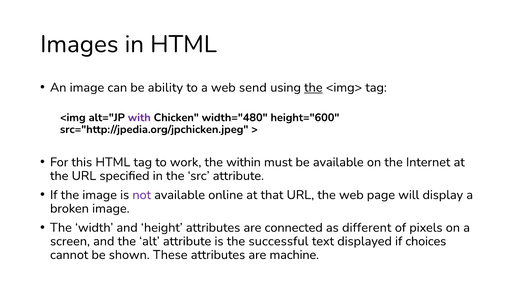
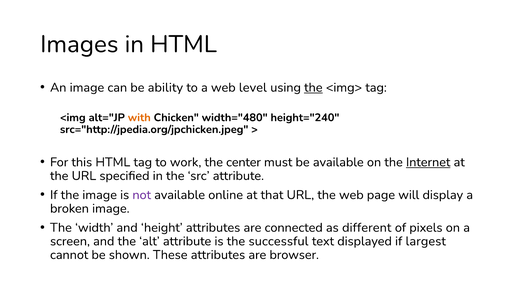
send: send -> level (253, 88)
with colour: purple -> orange (139, 118)
height="600: height="600 -> height="240 (305, 118)
within: within -> center (243, 162)
Internet underline: none -> present (428, 162)
choices: choices -> largest (426, 242)
machine: machine -> browser (294, 255)
